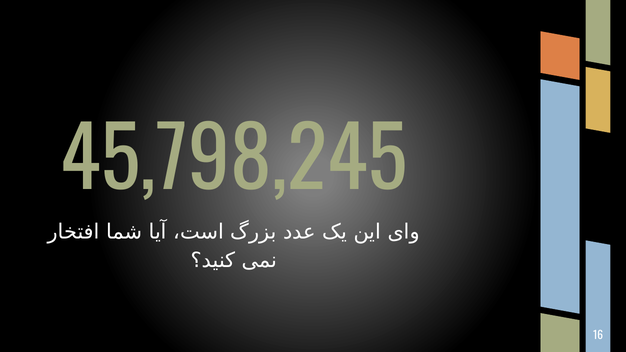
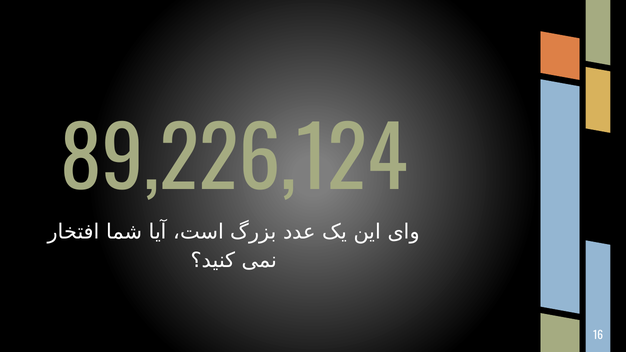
45,798,245: 45,798,245 -> 89,226,124 (234, 162)
